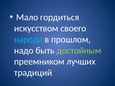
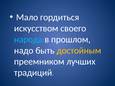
достойным colour: light green -> yellow (79, 51)
